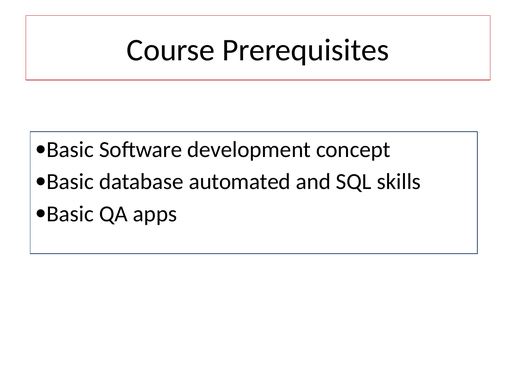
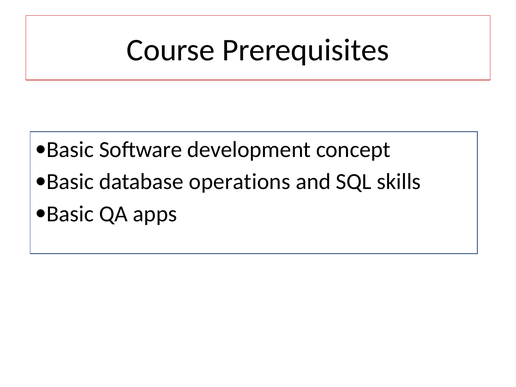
automated: automated -> operations (240, 182)
